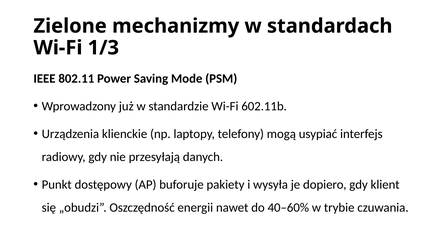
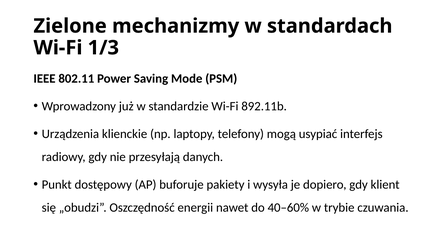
602.11b: 602.11b -> 892.11b (264, 106)
